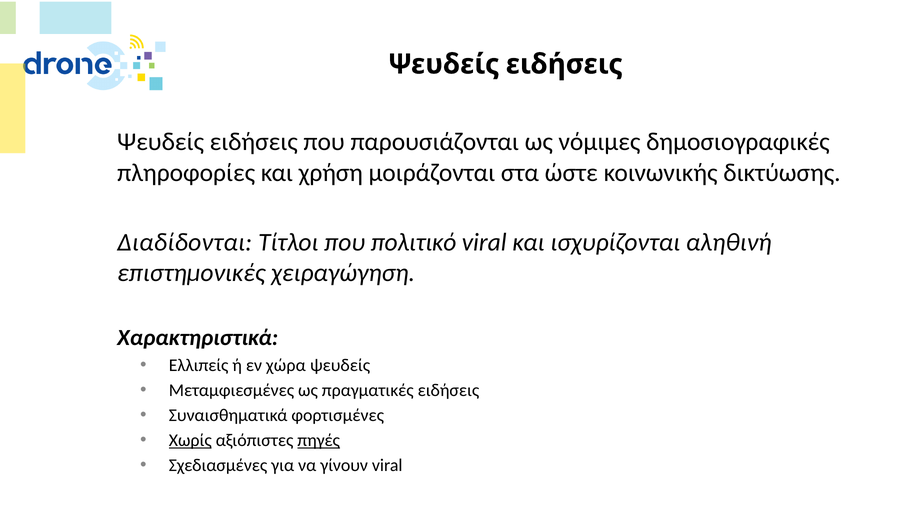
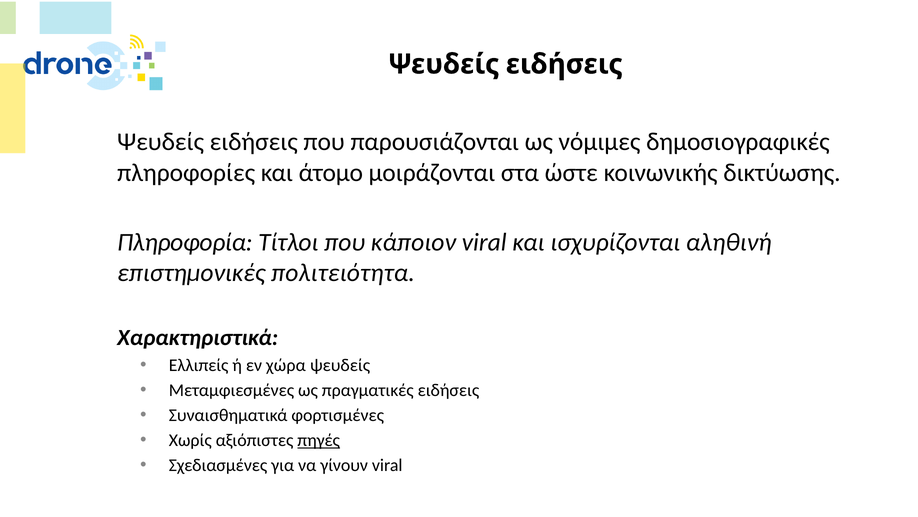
χρήση: χρήση -> άτομο (331, 172)
Διαδίδονται: Διαδίδονται -> Πληροφορία (185, 242)
πολιτικό: πολιτικό -> κάποιον (413, 242)
χειραγώγηση: χειραγώγηση -> πολιτειότητα (343, 272)
Χωρίς underline: present -> none (190, 440)
